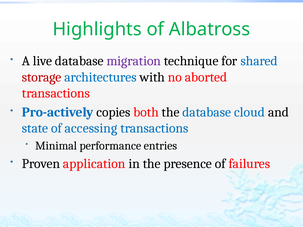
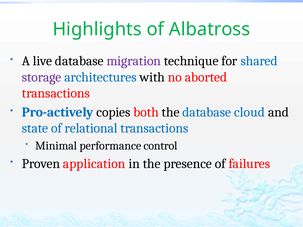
storage colour: red -> purple (42, 77)
accessing: accessing -> relational (91, 128)
entries: entries -> control (160, 146)
